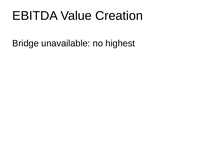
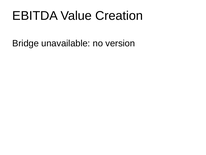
highest: highest -> version (120, 43)
